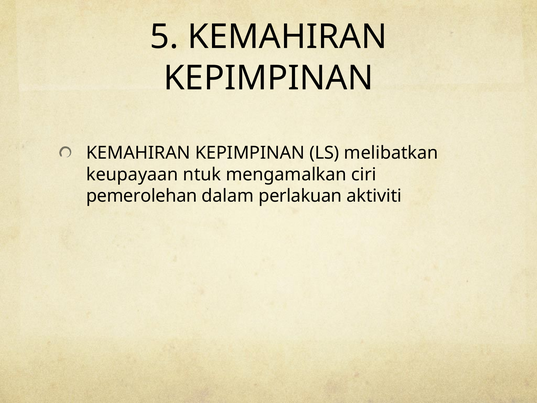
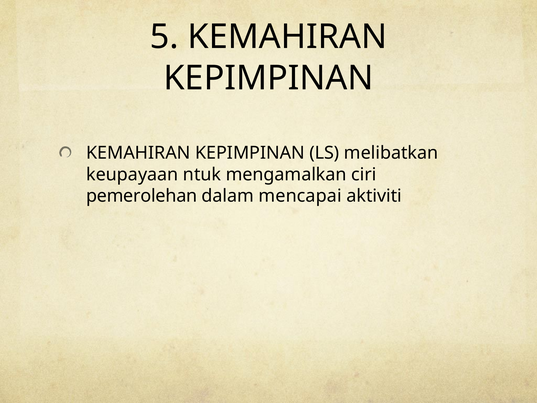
perlakuan: perlakuan -> mencapai (300, 196)
